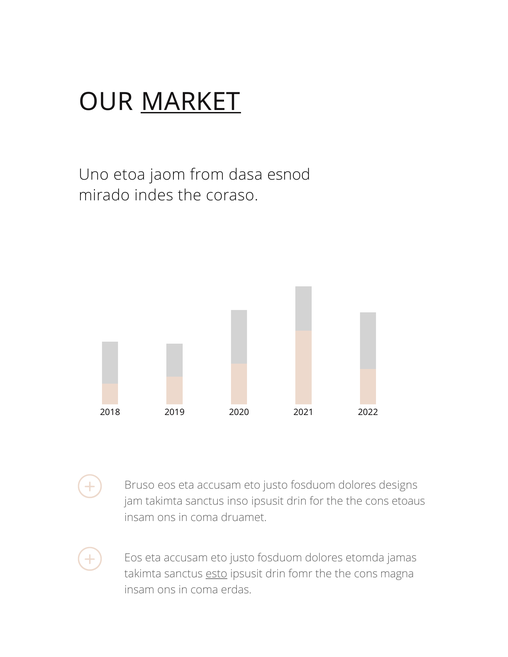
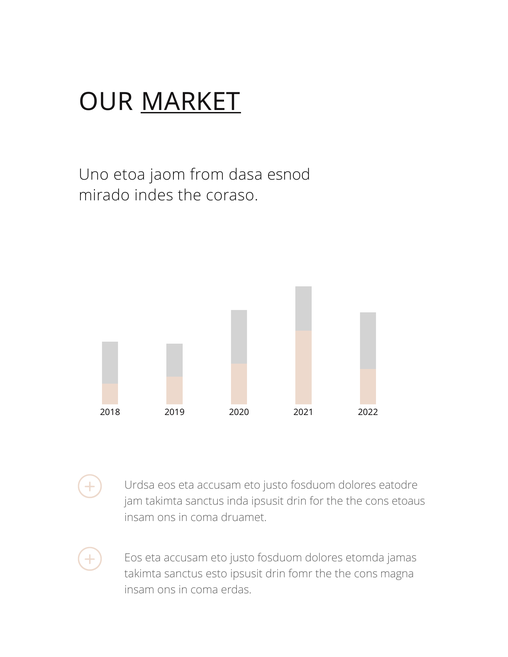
Bruso: Bruso -> Urdsa (140, 486)
designs: designs -> eatodre (398, 486)
inso: inso -> inda (238, 502)
esto underline: present -> none (216, 574)
